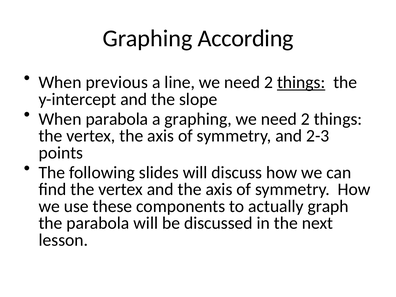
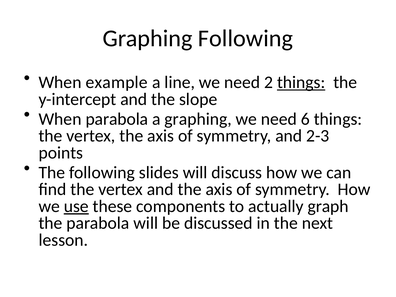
Graphing According: According -> Following (245, 38)
previous: previous -> example (117, 82)
2: 2 -> 6 (305, 119)
use underline: none -> present (76, 206)
